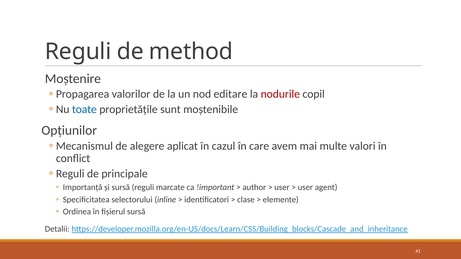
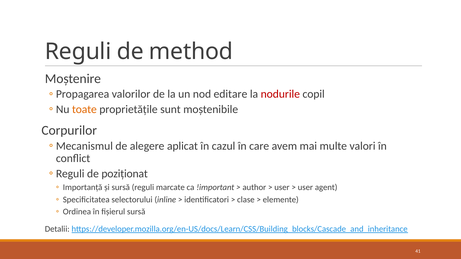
toate colour: blue -> orange (84, 109)
Opțiunilor: Opțiunilor -> Corpurilor (69, 131)
principale: principale -> poziționat (125, 174)
